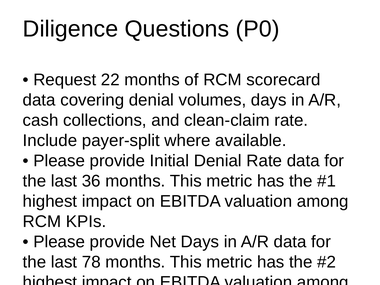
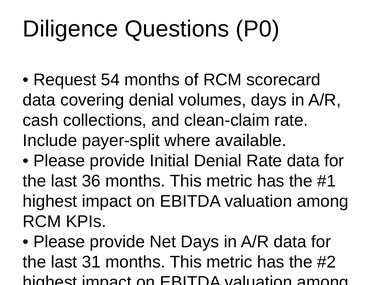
22: 22 -> 54 (110, 80)
78: 78 -> 31 (91, 262)
